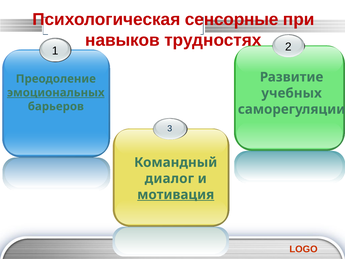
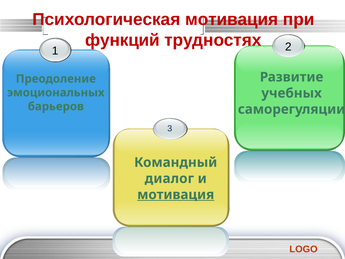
Психологическая сенсорные: сенсорные -> мотивация (232, 19)
навыков: навыков -> функций (122, 40)
эмоциональных underline: present -> none (56, 93)
